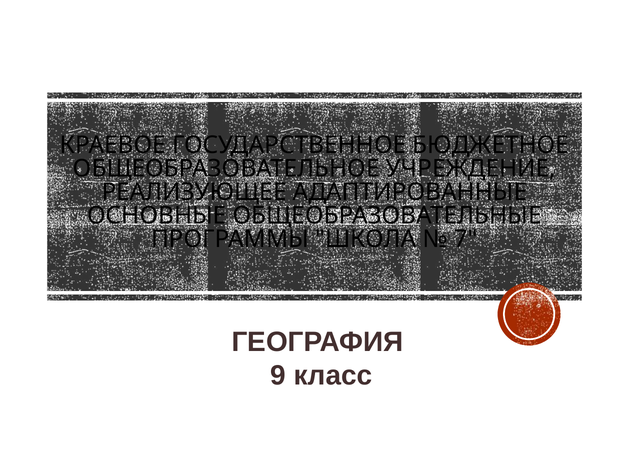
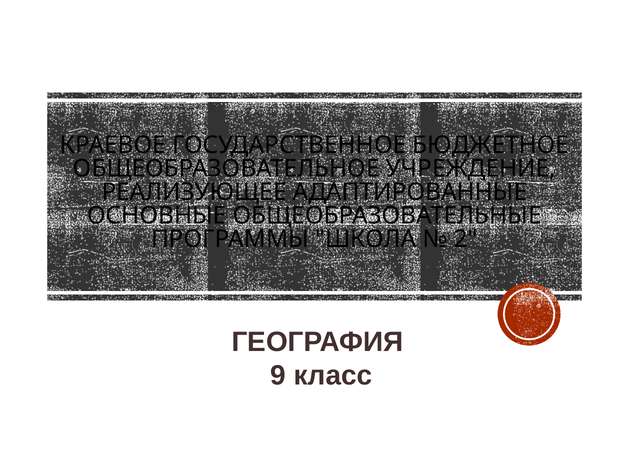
7: 7 -> 2 (466, 239)
